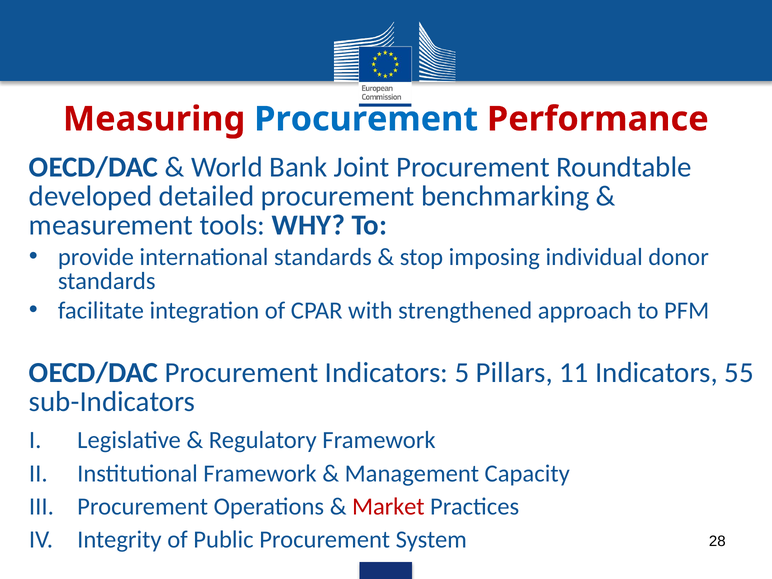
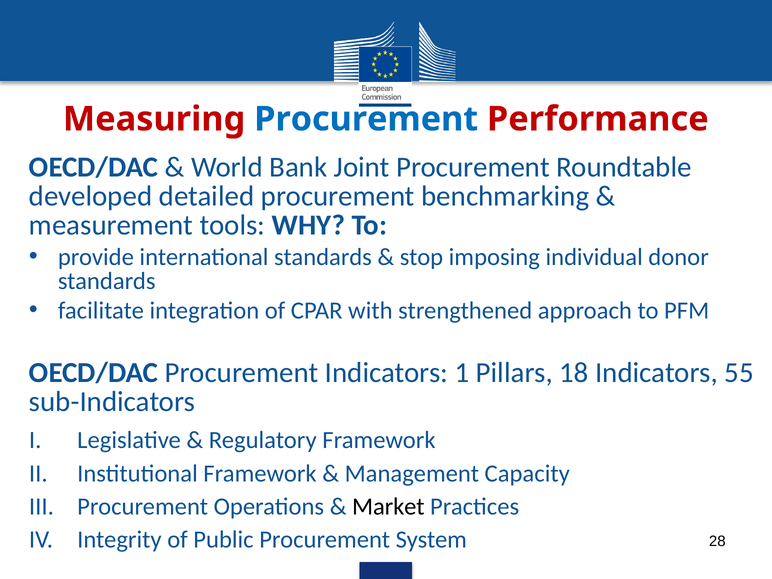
5: 5 -> 1 (462, 373)
11: 11 -> 18 (574, 373)
Market colour: red -> black (388, 507)
